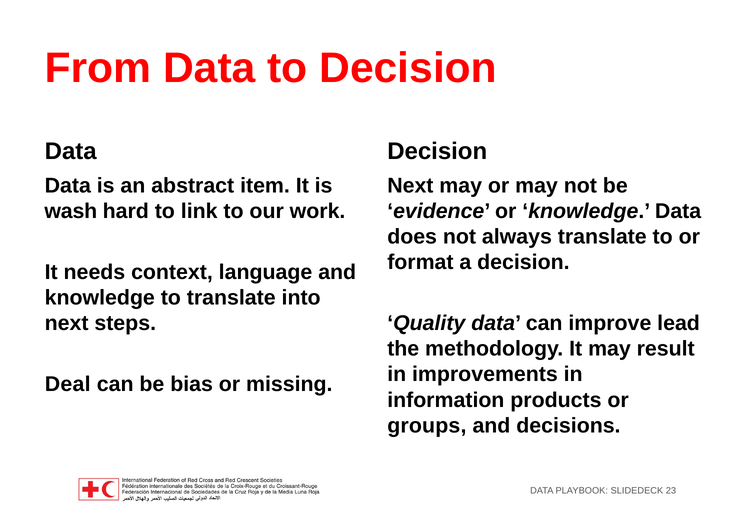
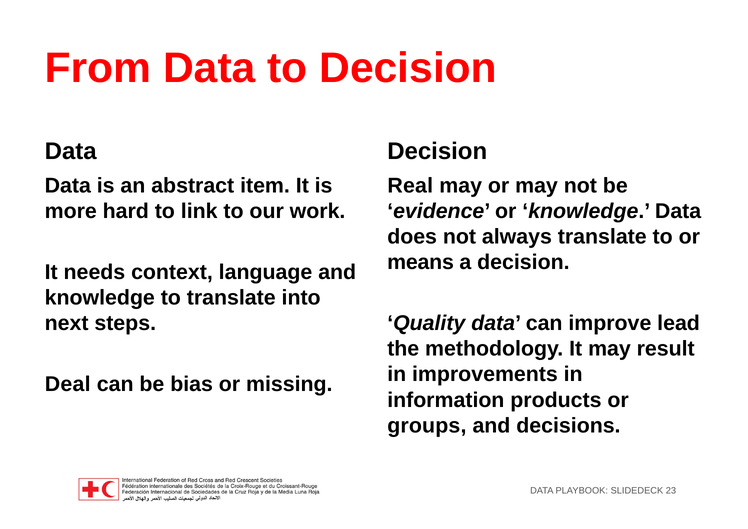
Next: Next -> Real (410, 186)
wash: wash -> more (71, 211)
format: format -> means (421, 263)
